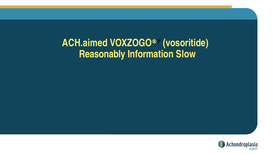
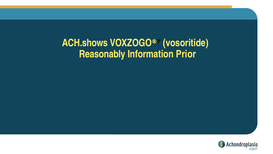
ACH.aimed: ACH.aimed -> ACH.shows (85, 43)
Slow: Slow -> Prior (186, 54)
